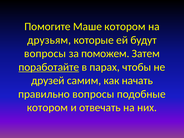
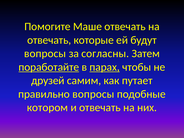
Маше котором: котором -> отвечать (125, 26)
друзьям: друзьям -> отвечать (49, 40)
поможем: поможем -> согласны (105, 54)
парах underline: none -> present (105, 67)
начать: начать -> путает (137, 81)
